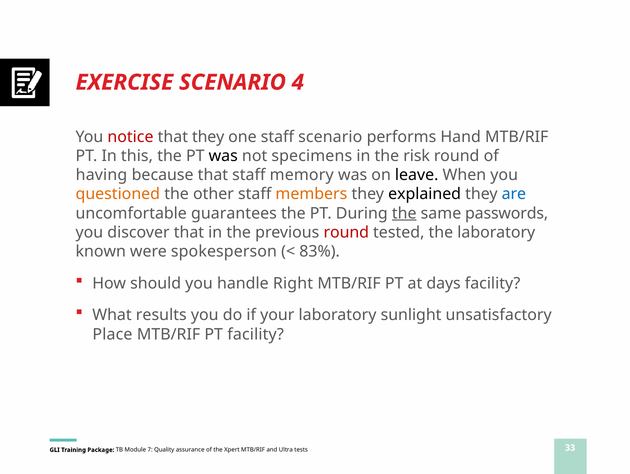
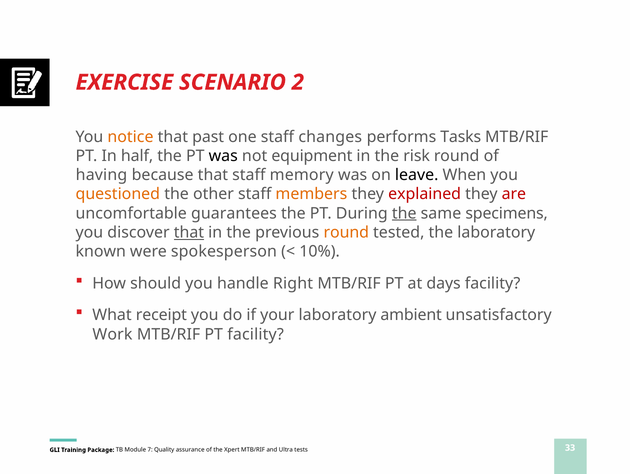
4: 4 -> 2 (298, 82)
notice colour: red -> orange (130, 137)
that they: they -> past (208, 137)
staff scenario: scenario -> changes (330, 137)
Hand: Hand -> Tasks (461, 137)
this: this -> half (137, 156)
specimens: specimens -> equipment (312, 156)
explained colour: black -> red (425, 194)
are colour: blue -> red (514, 194)
passwords: passwords -> specimens (507, 213)
that underline: none -> present (189, 233)
round colour: red -> orange (346, 233)
83%: 83% -> 10% (320, 252)
results: results -> receipt (161, 315)
sunlight: sunlight -> ambient (411, 315)
Place: Place -> Work (112, 334)
